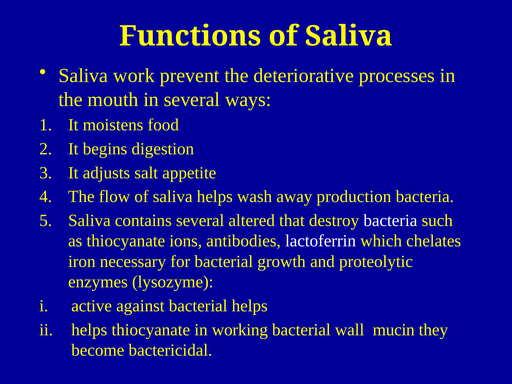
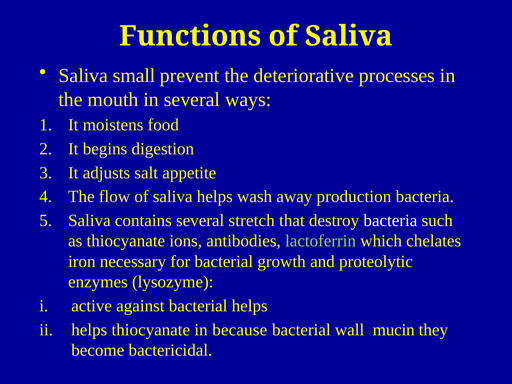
work: work -> small (134, 76)
altered: altered -> stretch (252, 221)
lactoferrin colour: white -> light green (321, 241)
working: working -> because (240, 330)
